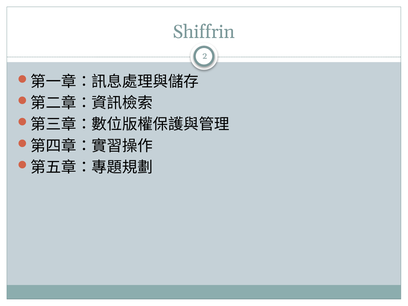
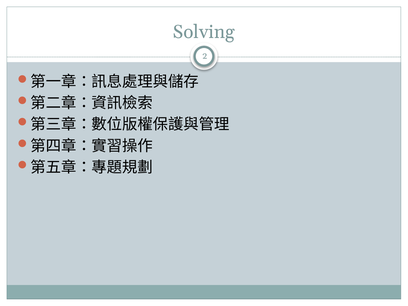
Shiffrin: Shiffrin -> Solving (204, 32)
